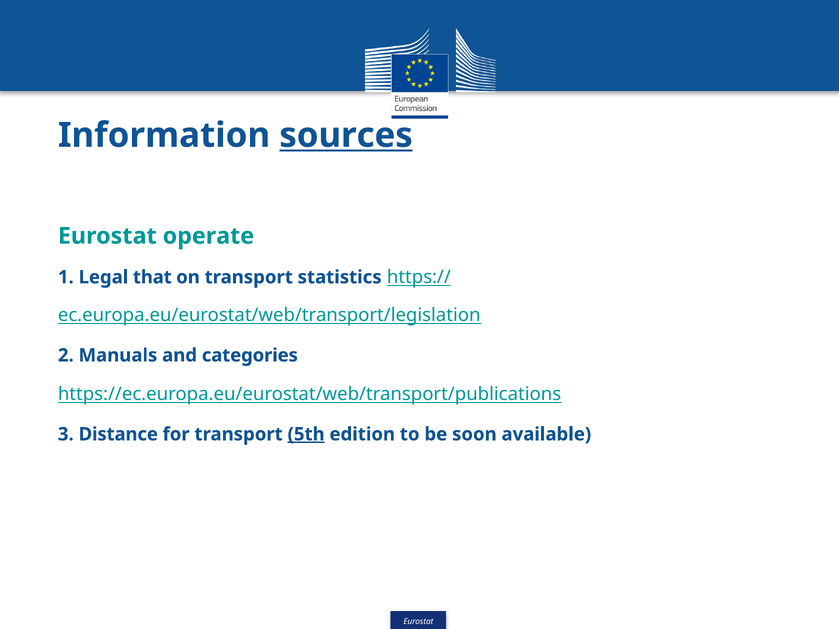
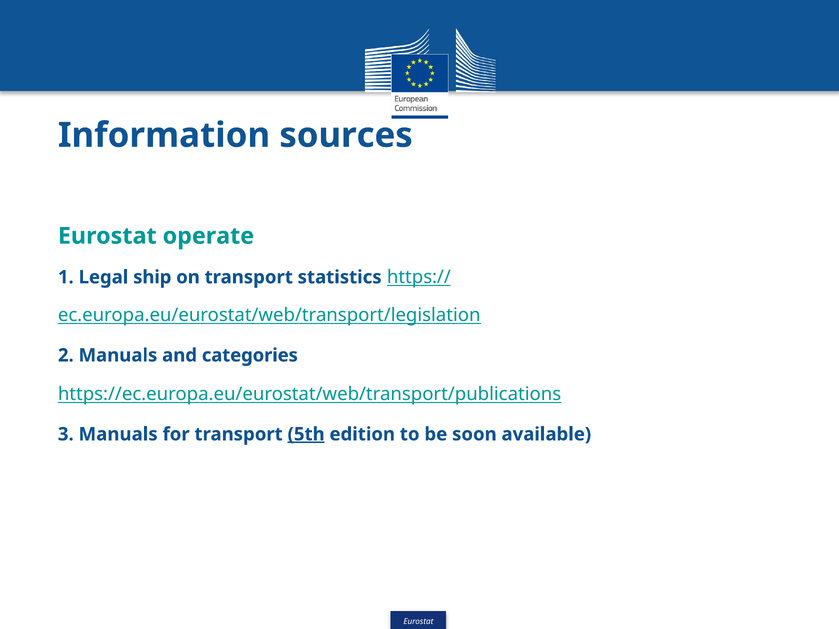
sources underline: present -> none (346, 135)
that: that -> ship (152, 277)
3 Distance: Distance -> Manuals (118, 434)
